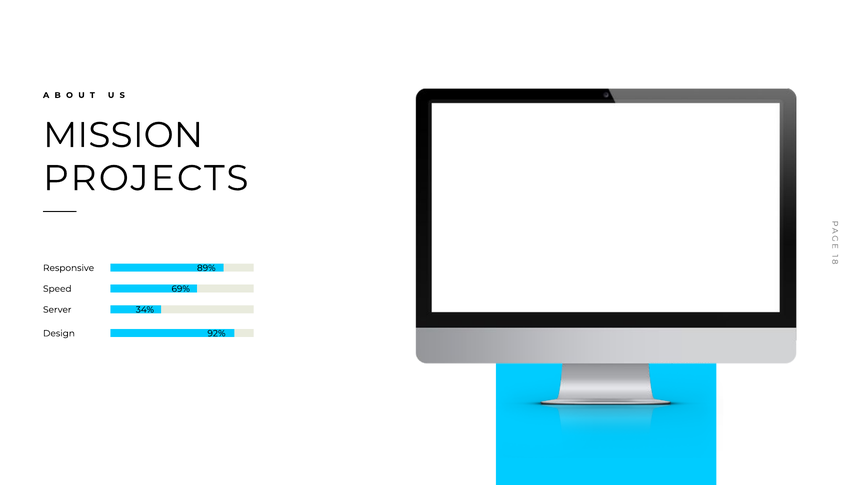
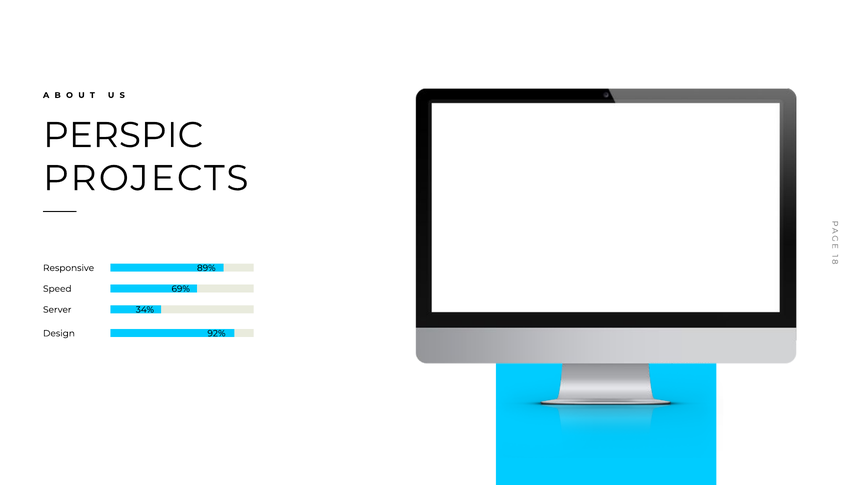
MISSION: MISSION -> PERSPIC (123, 135)
